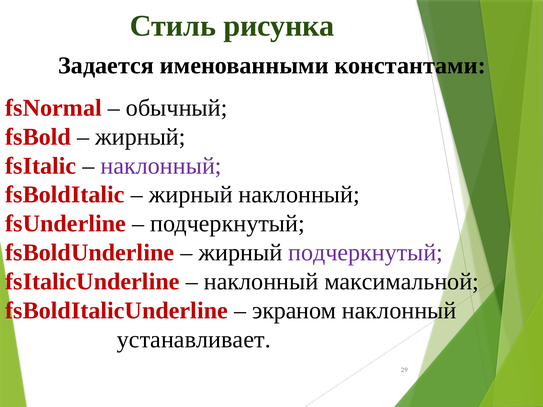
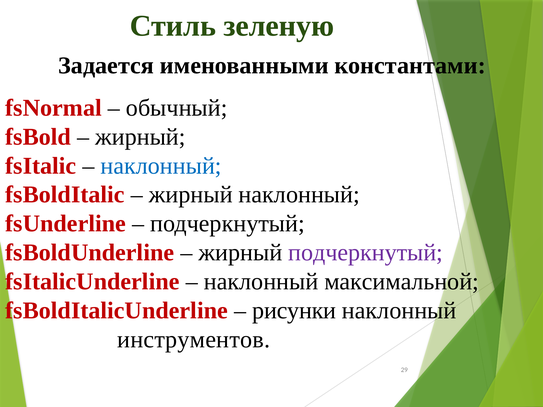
рисунка: рисунка -> зеленую (279, 26)
наклонный colour: purple -> blue (161, 166)
экраном: экраном -> рисунки (294, 311)
устанавливает: устанавливает -> инструментов (194, 340)
